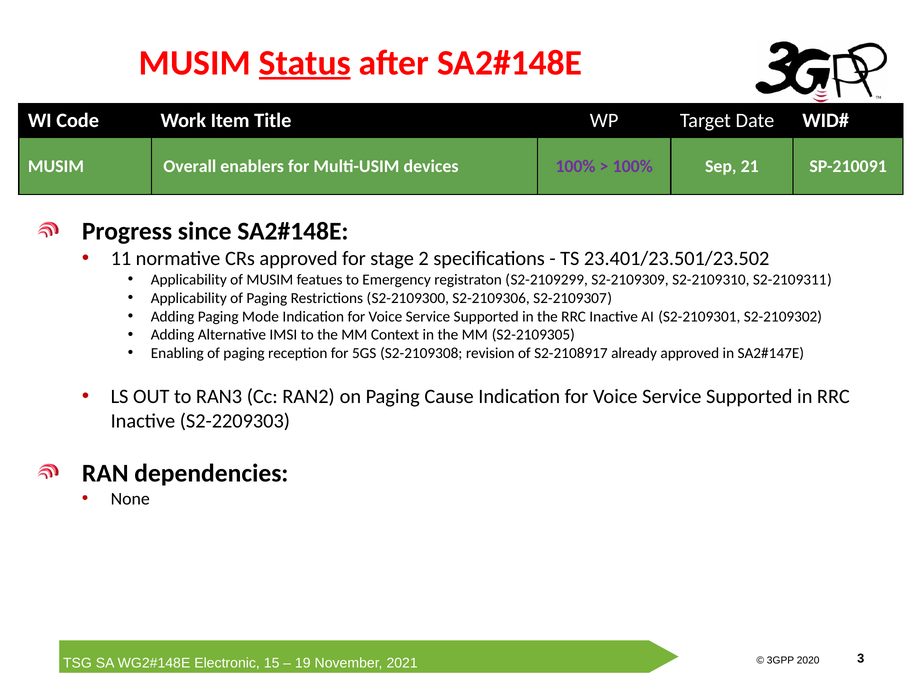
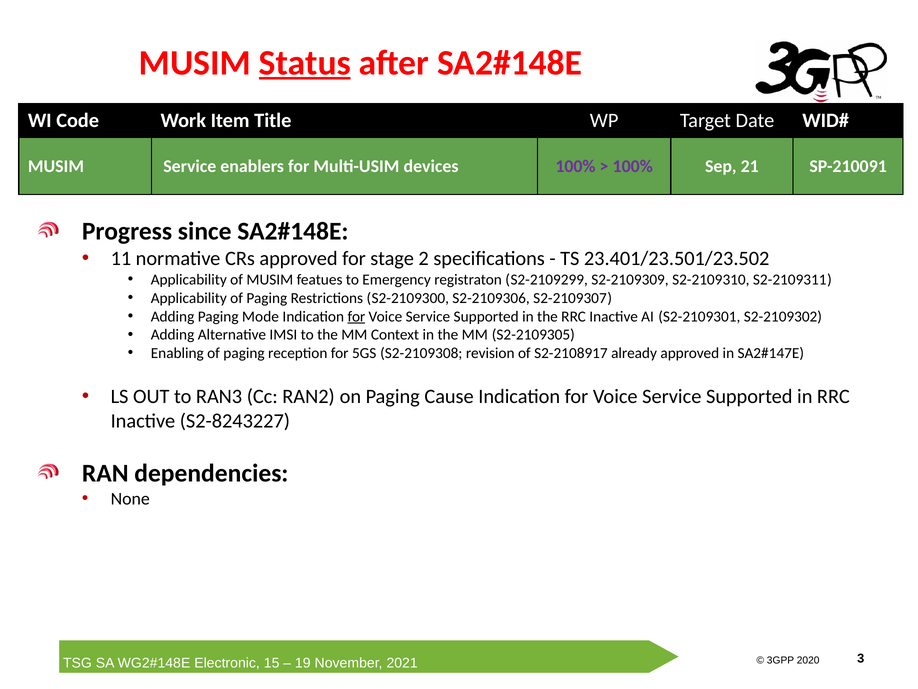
MUSIM Overall: Overall -> Service (190, 166)
for underline: none -> present (356, 316)
S2-2209303: S2-2209303 -> S2-8243227 (235, 421)
